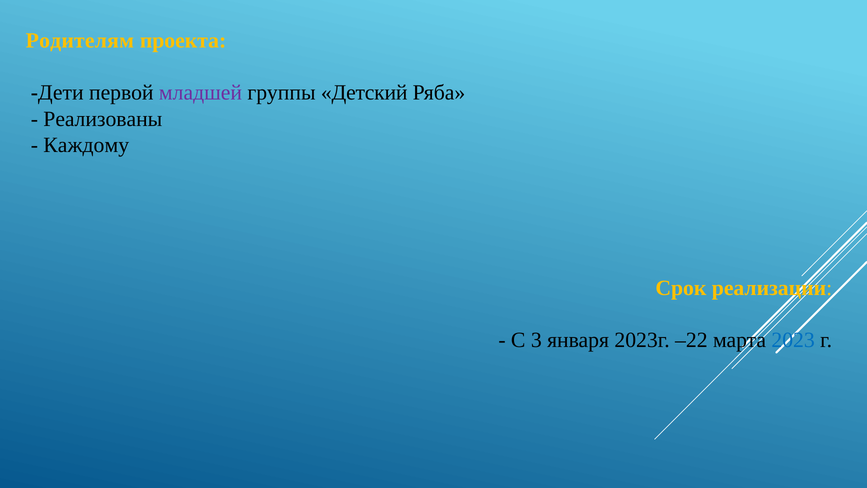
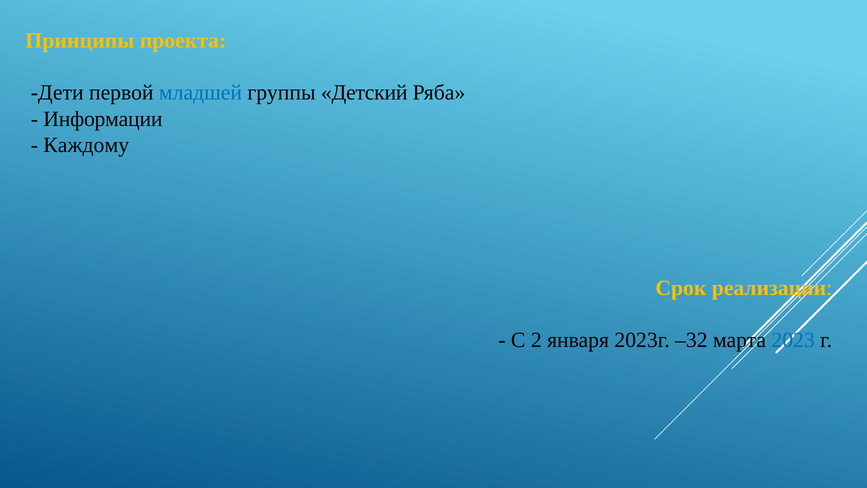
Родителям: Родителям -> Принципы (80, 41)
младшей colour: purple -> blue (201, 93)
Реализованы: Реализованы -> Информации (103, 119)
3: 3 -> 2 (536, 340)
–22: –22 -> –32 (691, 340)
